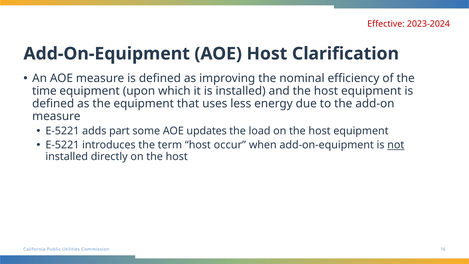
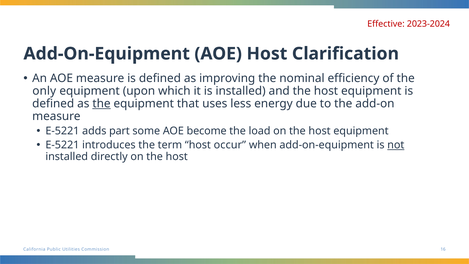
time: time -> only (44, 91)
the underline: none -> present (101, 104)
updates: updates -> become (207, 131)
